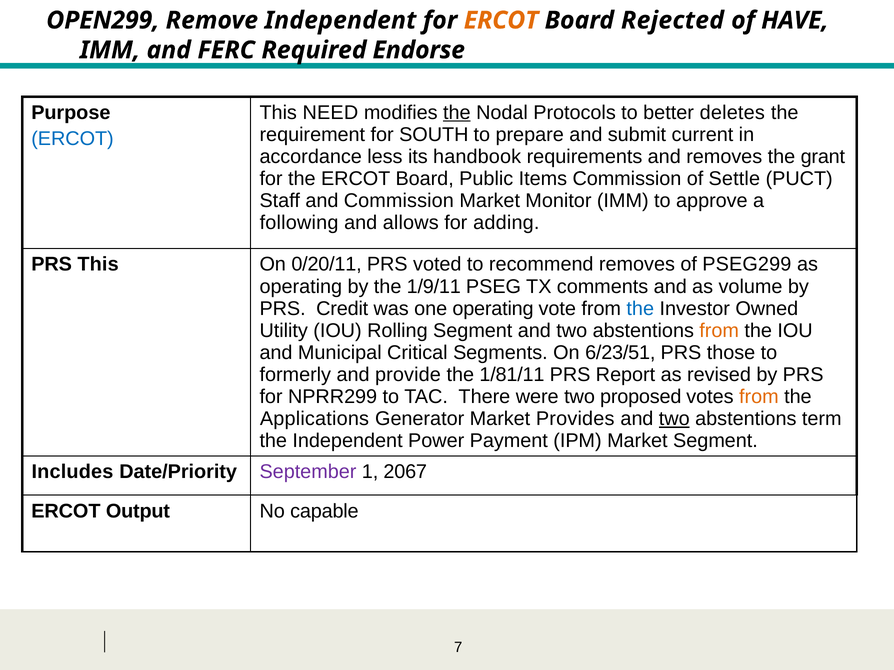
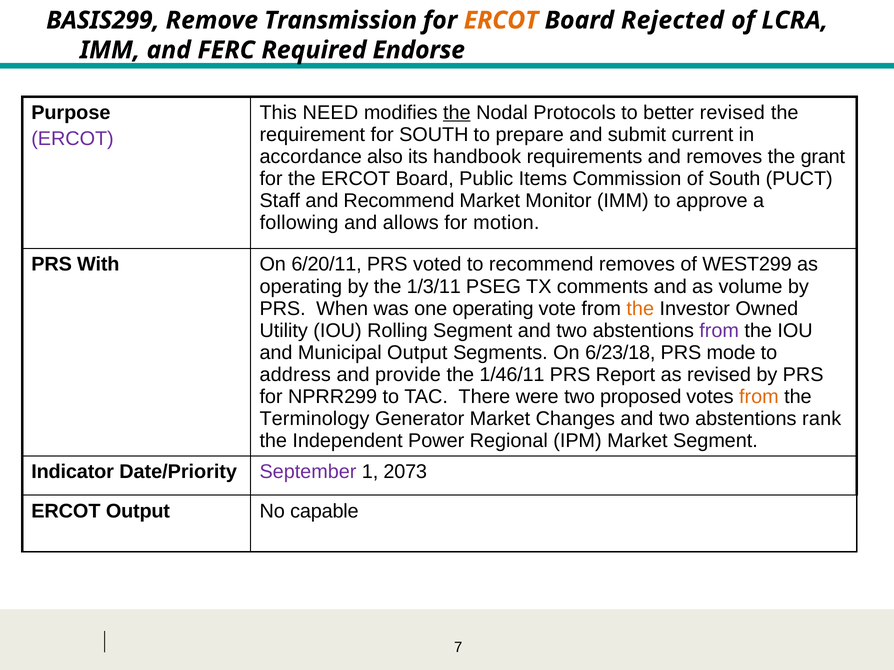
OPEN299: OPEN299 -> BASIS299 (103, 20)
Remove Independent: Independent -> Transmission (341, 20)
HAVE: HAVE -> LCRA (795, 20)
better deletes: deletes -> revised (732, 113)
ERCOT colour: blue -> purple (72, 139)
less: less -> also (385, 157)
of Settle: Settle -> South (734, 179)
and Commission: Commission -> Recommend (399, 201)
adding: adding -> motion (506, 223)
PRS This: This -> With (98, 265)
0/20/11: 0/20/11 -> 6/20/11 (327, 265)
PSEG299: PSEG299 -> WEST299 (747, 265)
1/9/11: 1/9/11 -> 1/3/11 (434, 287)
Credit: Credit -> When (342, 309)
the colour: blue -> orange (640, 309)
from colour: orange -> purple (719, 331)
Municipal Critical: Critical -> Output (417, 353)
6/23/51: 6/23/51 -> 6/23/18 (620, 353)
those: those -> mode (731, 353)
formerly: formerly -> address (295, 375)
1/81/11: 1/81/11 -> 1/46/11 (512, 375)
Applications: Applications -> Terminology (315, 419)
Provides: Provides -> Changes (575, 419)
two underline: present -> none (674, 419)
term: term -> rank (822, 419)
Payment: Payment -> Regional (509, 441)
Includes: Includes -> Indicator (73, 472)
2067: 2067 -> 2073 (405, 472)
